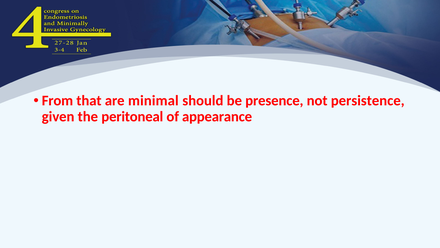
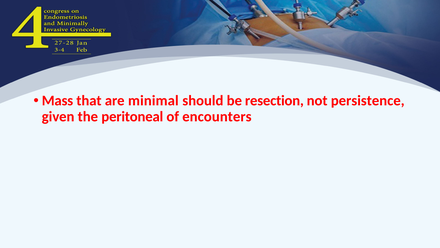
From: From -> Mass (57, 101)
presence: presence -> resection (274, 101)
appearance: appearance -> encounters (217, 116)
